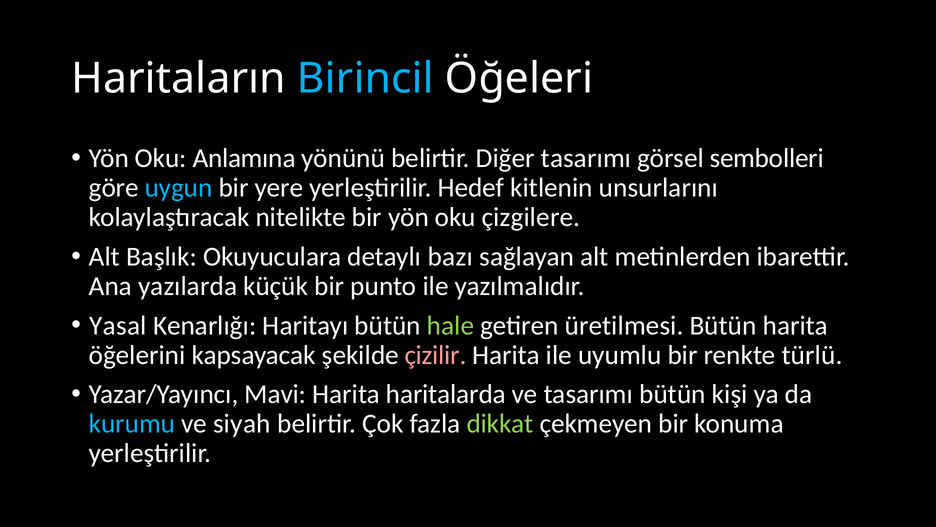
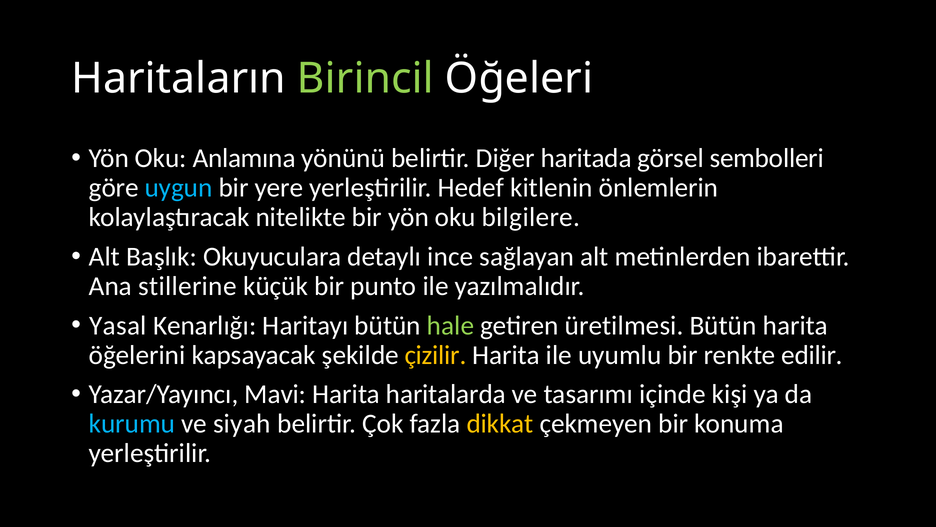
Birincil colour: light blue -> light green (365, 79)
Diğer tasarımı: tasarımı -> haritada (586, 158)
unsurlarını: unsurlarını -> önlemlerin (659, 188)
çizgilere: çizgilere -> bilgilere (531, 217)
bazı: bazı -> ince (450, 256)
yazılarda: yazılarda -> stillerine (187, 286)
çizilir colour: pink -> yellow (436, 355)
türlü: türlü -> edilir (812, 355)
tasarımı bütün: bütün -> içinde (672, 394)
dikkat colour: light green -> yellow (500, 423)
